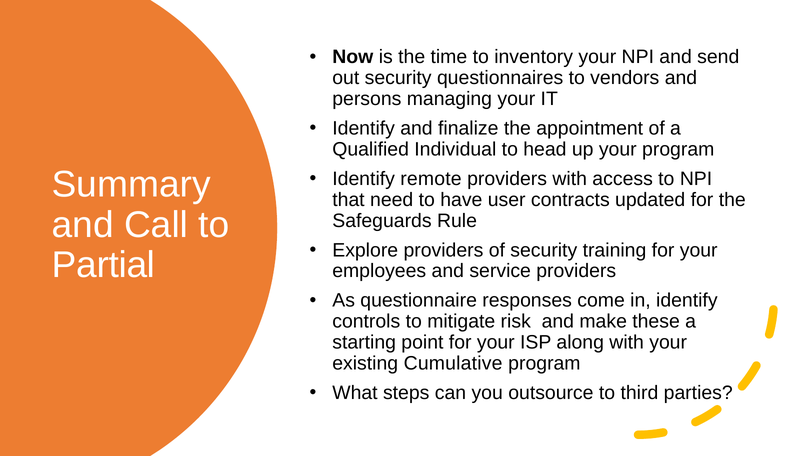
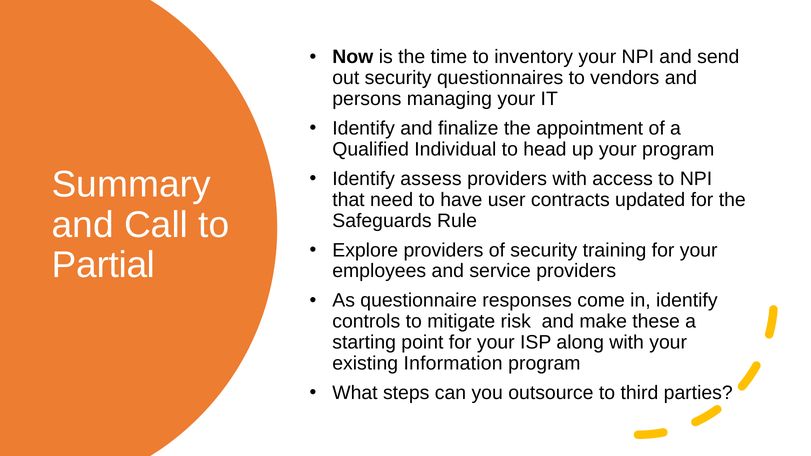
remote: remote -> assess (431, 179)
Cumulative: Cumulative -> Information (453, 364)
